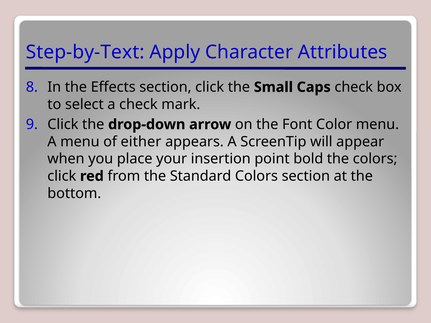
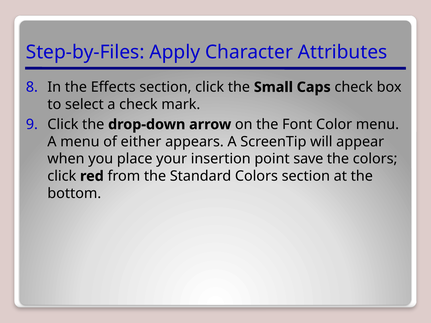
Step-by-Text: Step-by-Text -> Step-by-Files (85, 52)
bold: bold -> save (308, 159)
